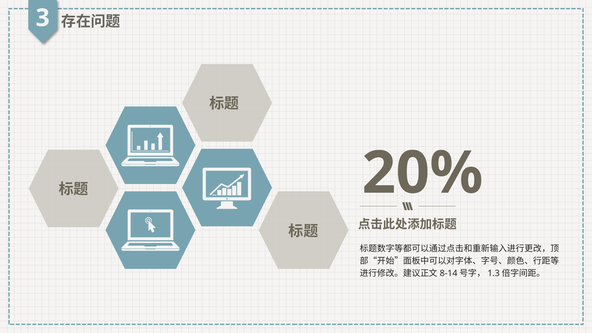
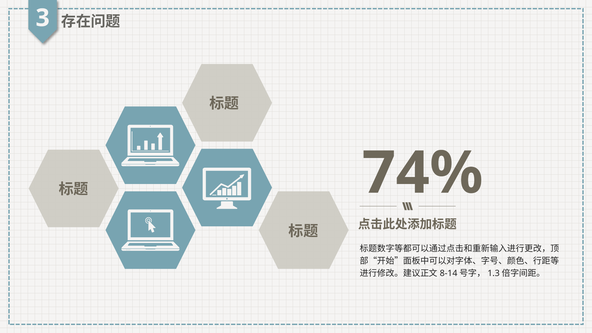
20%: 20% -> 74% (423, 173)
